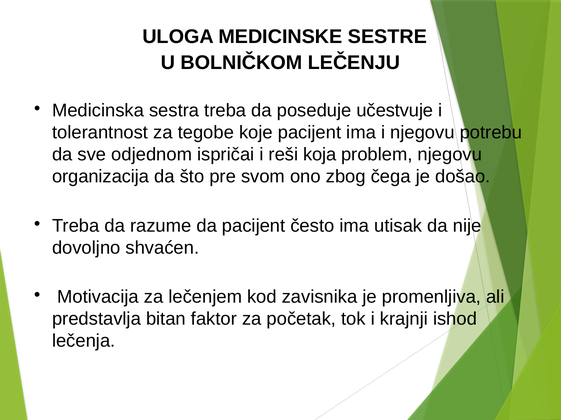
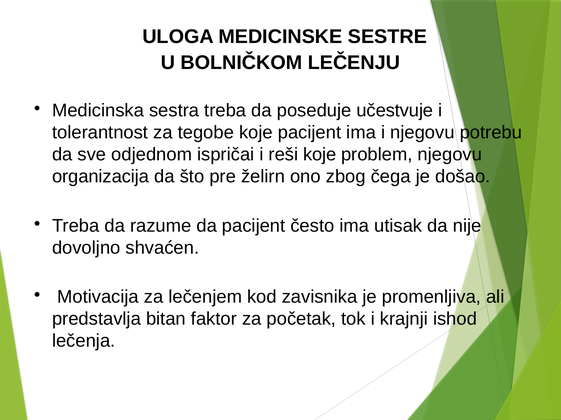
reši koja: koja -> koje (320, 155)
svom: svom -> želirn (263, 177)
